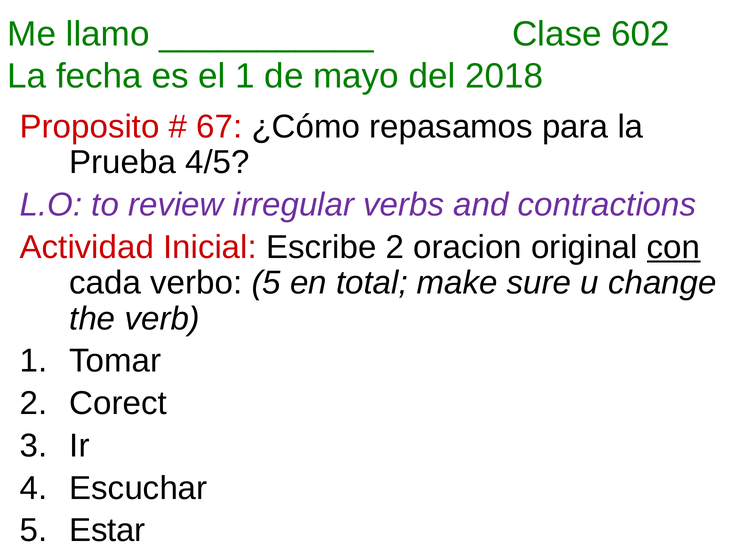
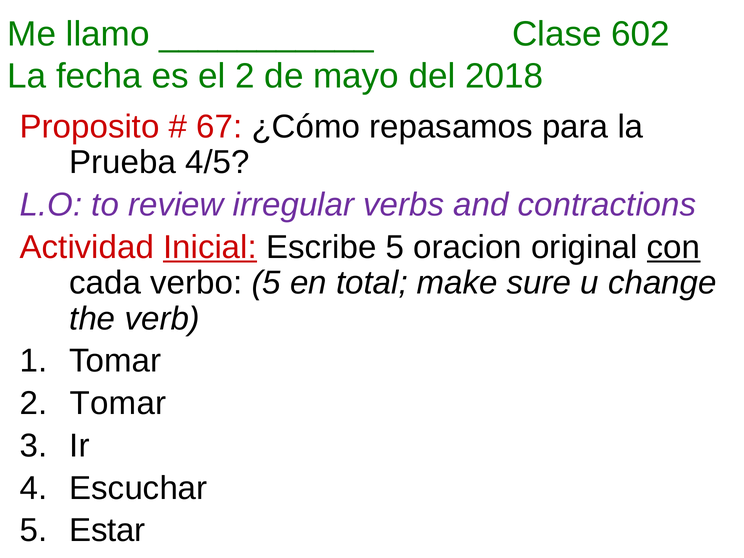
el 1: 1 -> 2 (245, 76)
Inicial underline: none -> present (210, 247)
Escribe 2: 2 -> 5 (395, 247)
Corect: Corect -> Tomar (118, 403)
